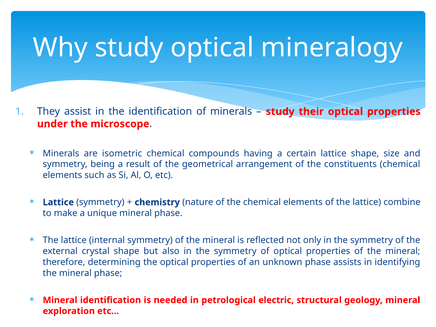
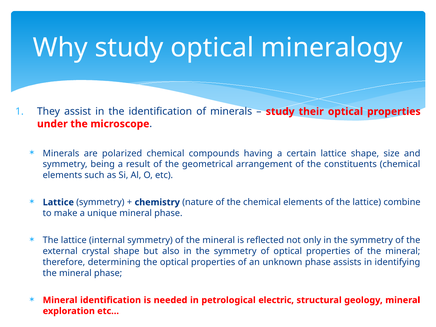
isometric: isometric -> polarized (122, 153)
